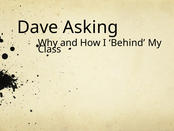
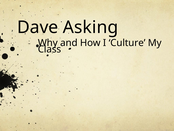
Behind: Behind -> Culture (127, 43)
